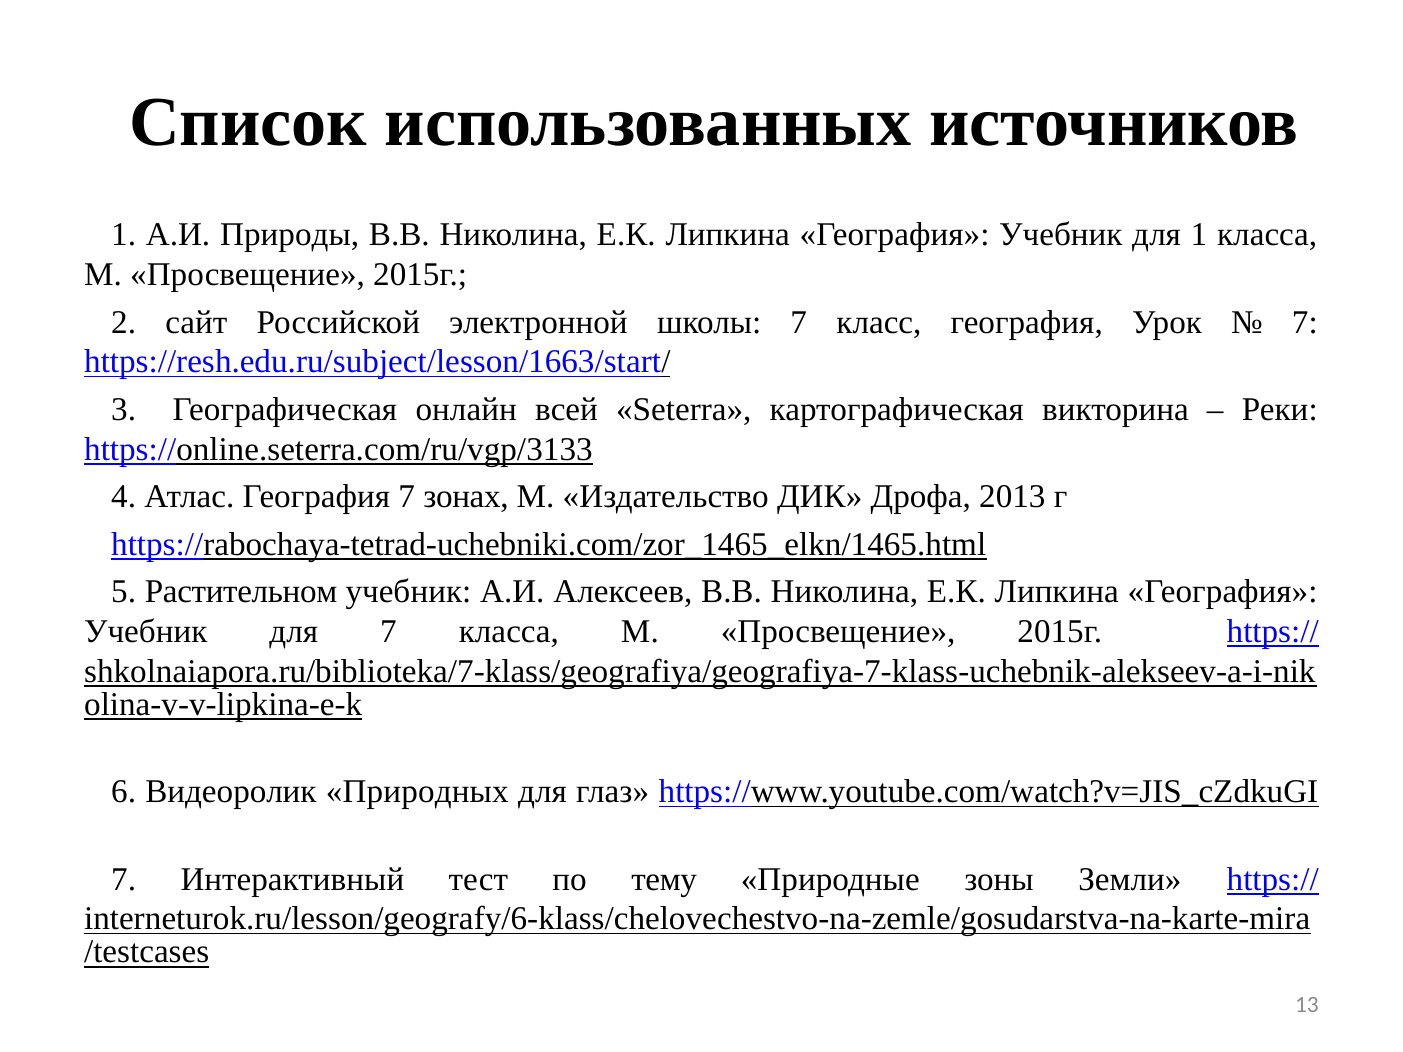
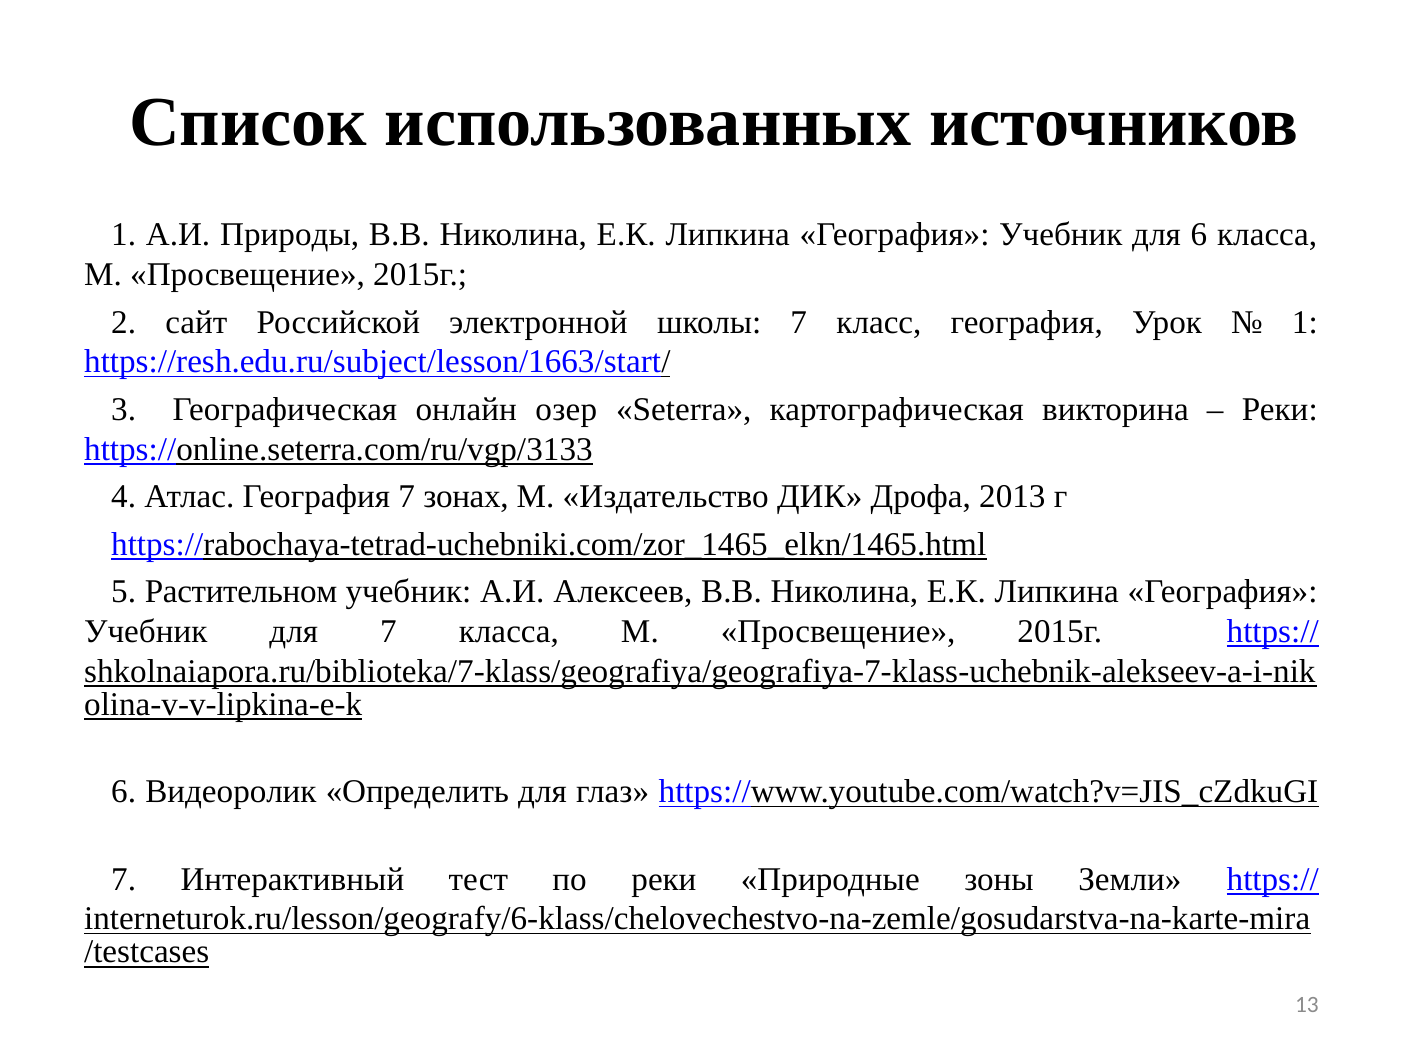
для 1: 1 -> 6 (1199, 235)
7: 7 -> 1 (1305, 322)
всей: всей -> озер (566, 410)
Природных: Природных -> Определить (417, 792)
по тему: тему -> реки (664, 879)
